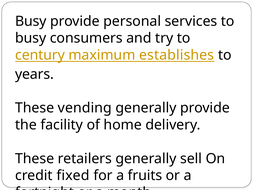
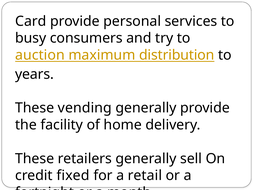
Busy: Busy -> Card (31, 21)
century: century -> auction (40, 55)
establishes: establishes -> distribution (177, 55)
fruits: fruits -> retail (145, 175)
